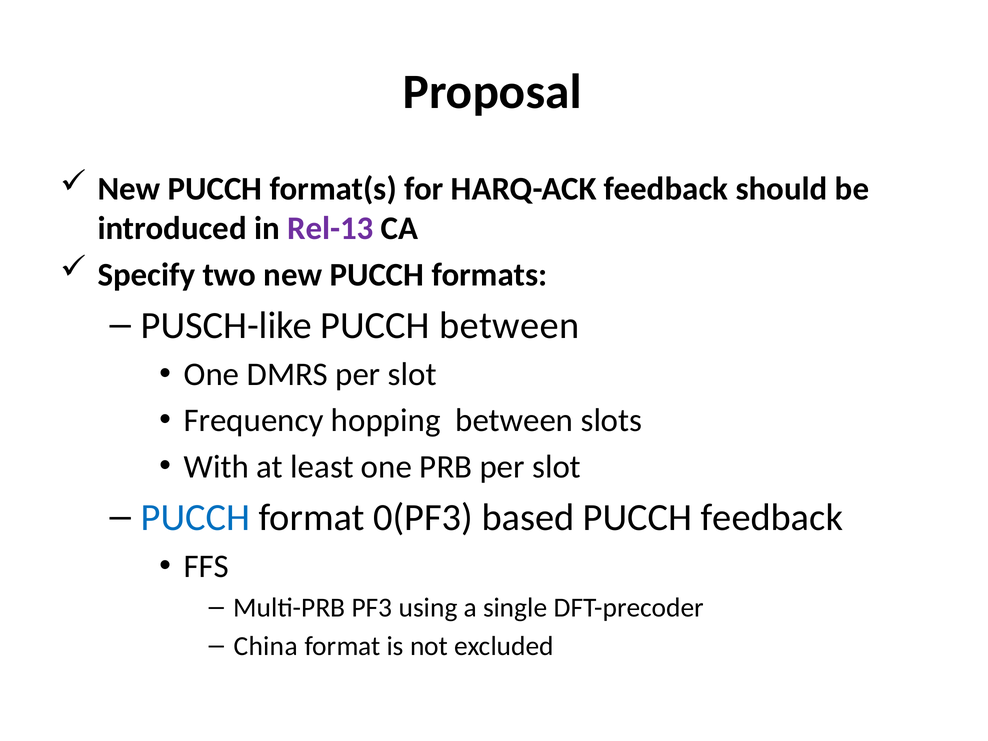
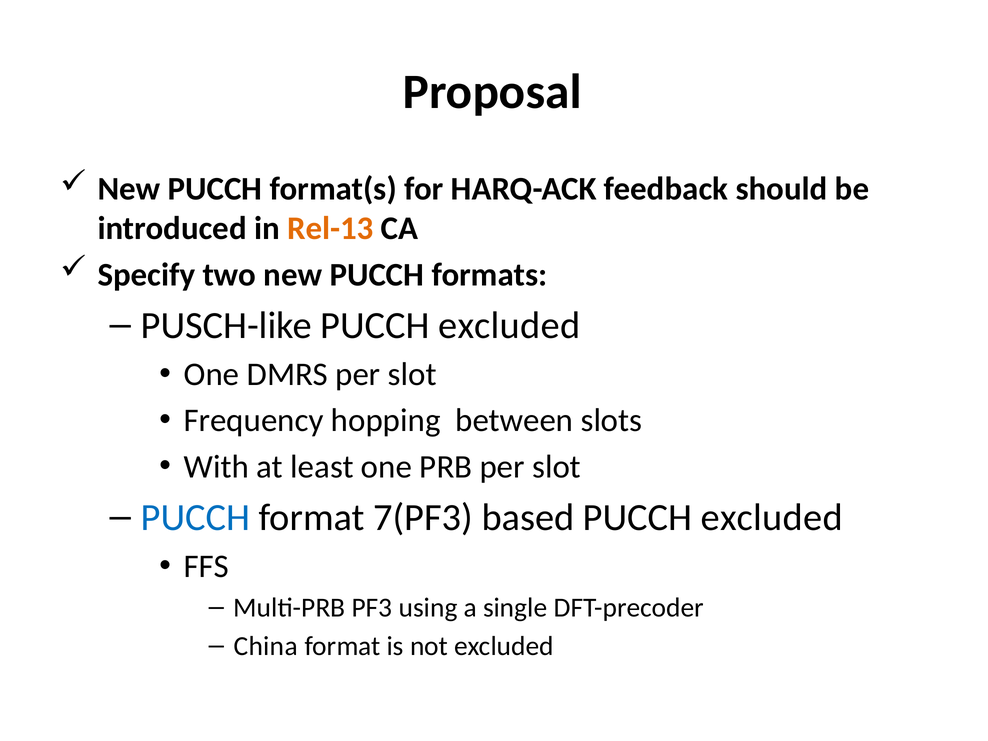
Rel-13 colour: purple -> orange (330, 229)
PUSCH-like PUCCH between: between -> excluded (509, 326)
0(PF3: 0(PF3 -> 7(PF3 (423, 518)
based PUCCH feedback: feedback -> excluded (772, 518)
